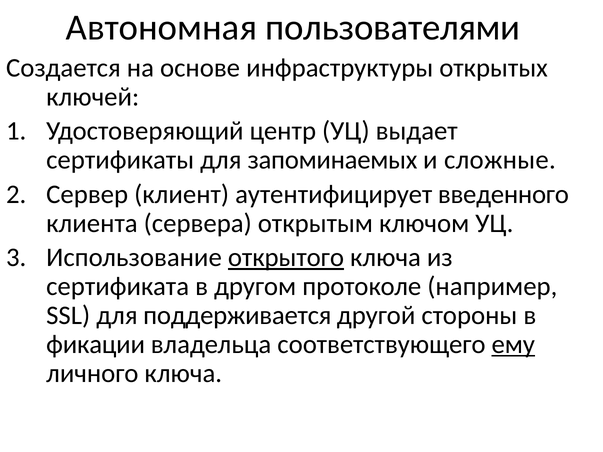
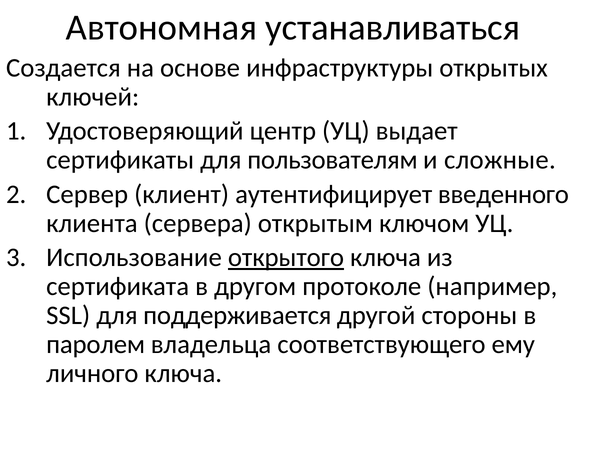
пользователями: пользователями -> устанавливаться (393, 28)
запоминаемых: запоминаемых -> пользователям (332, 160)
фикации: фикации -> паролем (96, 345)
ему underline: present -> none (513, 345)
